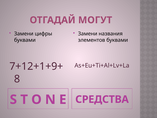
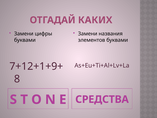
МОГУТ: МОГУТ -> КАКИХ (95, 20)
